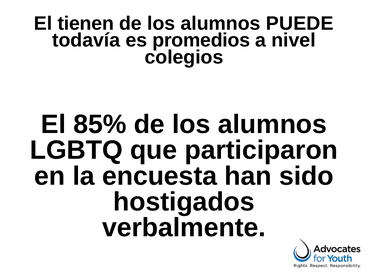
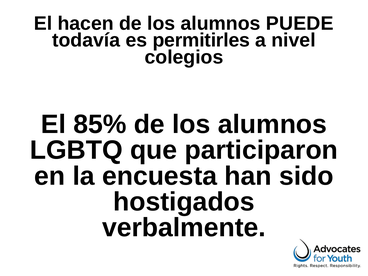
tienen: tienen -> hacen (86, 24)
promedios: promedios -> permitirles (201, 40)
